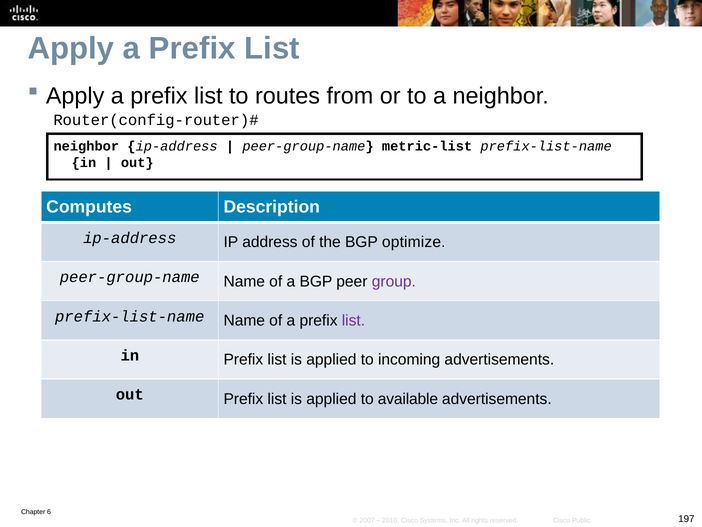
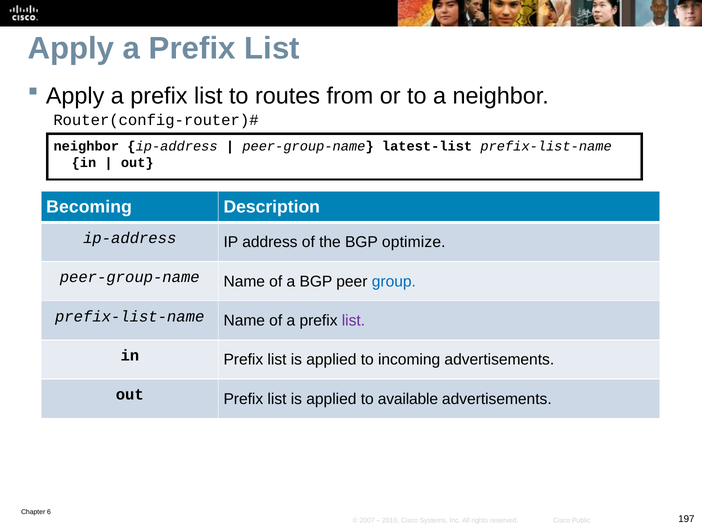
metric-list: metric-list -> latest-list (427, 146)
Computes: Computes -> Becoming (89, 207)
group colour: purple -> blue (394, 281)
